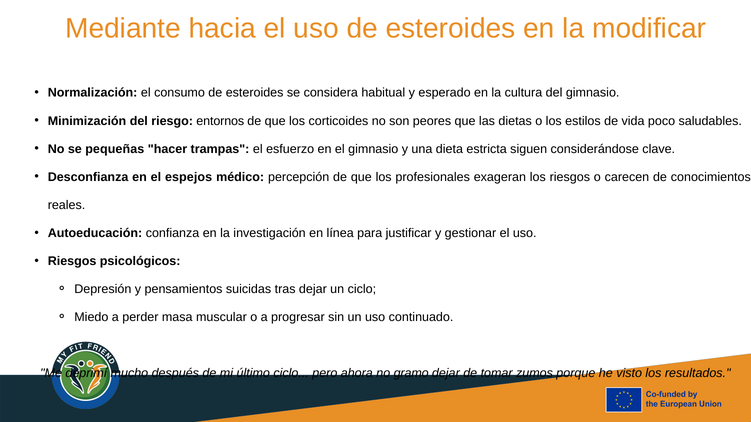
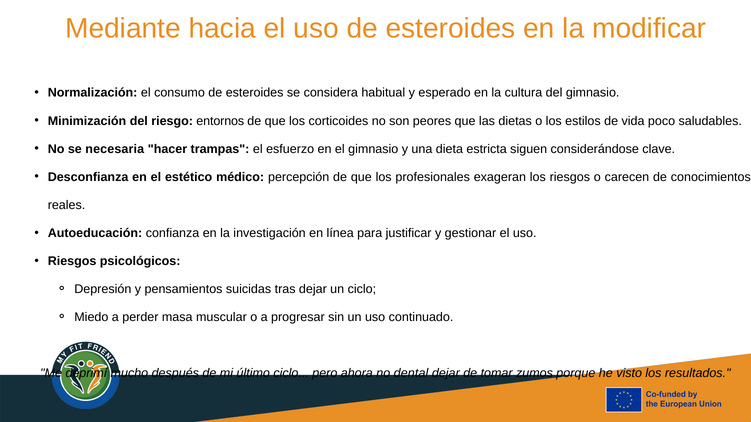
pequeñas: pequeñas -> necesaria (115, 149)
espejos: espejos -> estético (189, 177)
gramo: gramo -> dental (411, 374)
